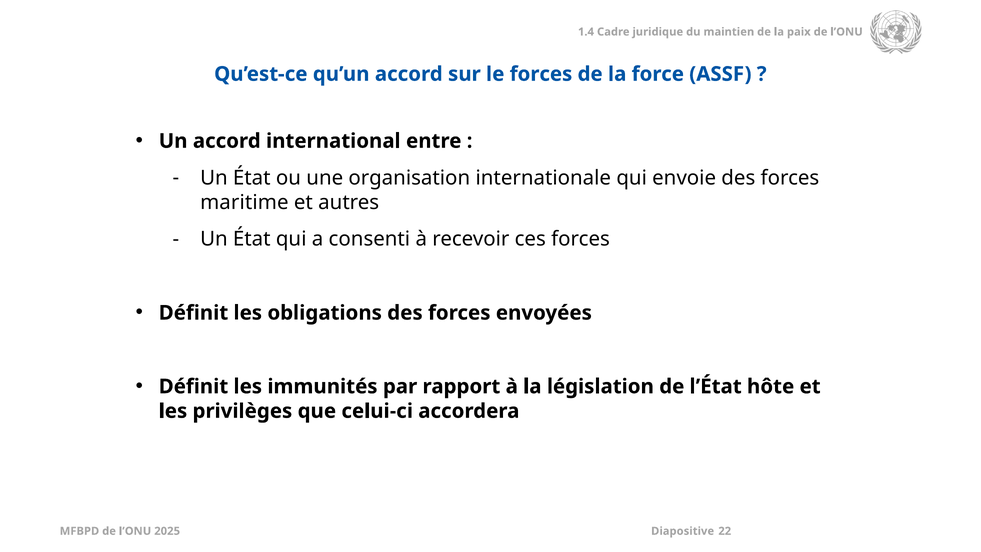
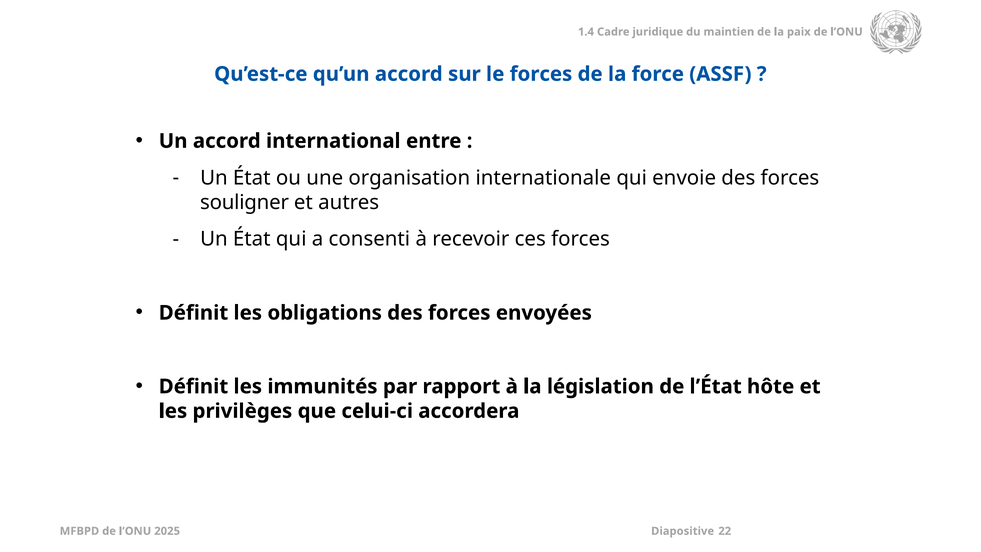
maritime: maritime -> souligner (244, 202)
